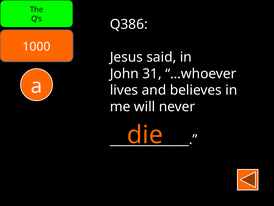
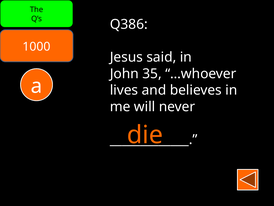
31: 31 -> 35 (152, 74)
